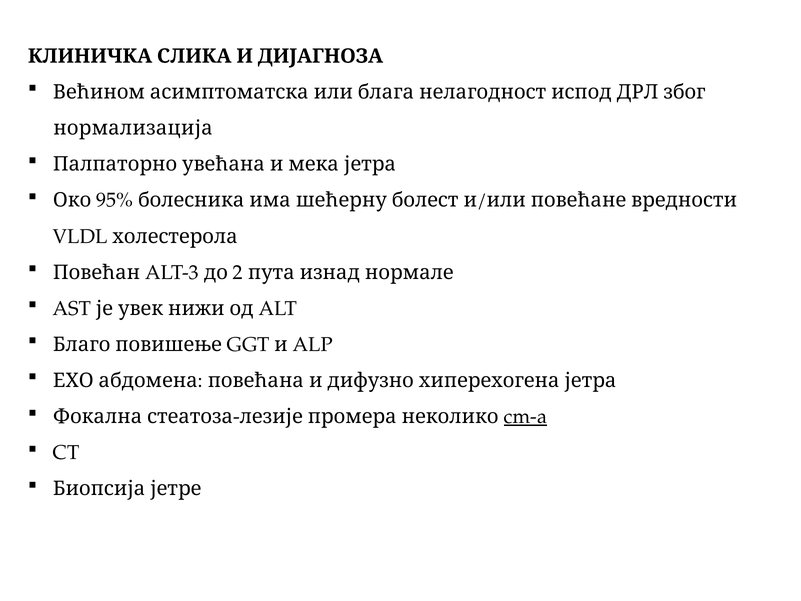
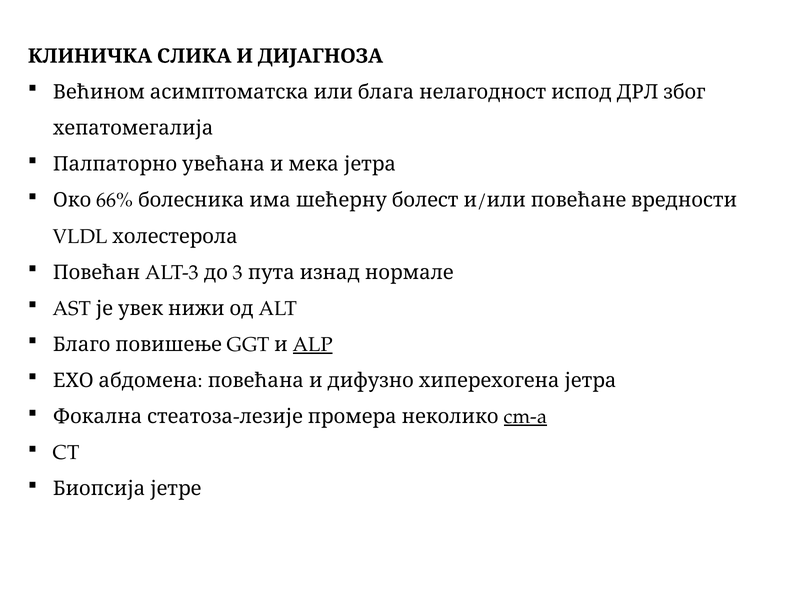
нормализација: нормализација -> хепатомегалија (133, 128)
95%: 95% -> 66% (115, 200)
2: 2 -> 3 (238, 272)
ALP underline: none -> present (313, 344)
